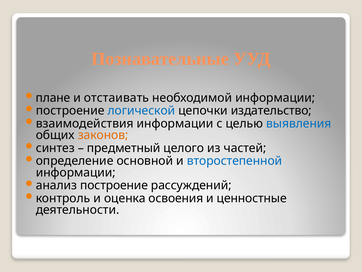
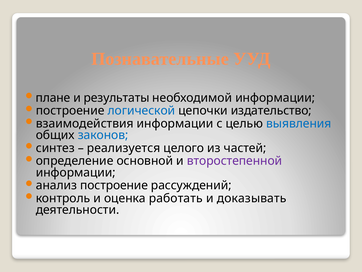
отстаивать: отстаивать -> результаты (117, 98)
законов colour: orange -> blue (103, 135)
предметный: предметный -> реализуется (124, 148)
второстепенной colour: blue -> purple (235, 161)
освоения: освоения -> работать (176, 198)
ценностные: ценностные -> доказывать (252, 198)
